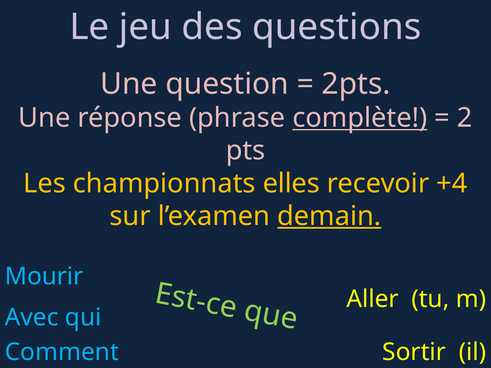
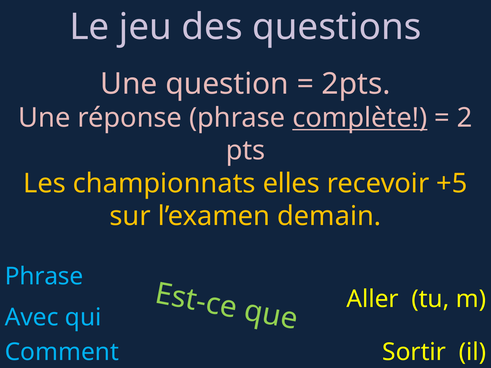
+4: +4 -> +5 (452, 183)
demain underline: present -> none (329, 216)
Mourir: Mourir -> Phrase (44, 277)
